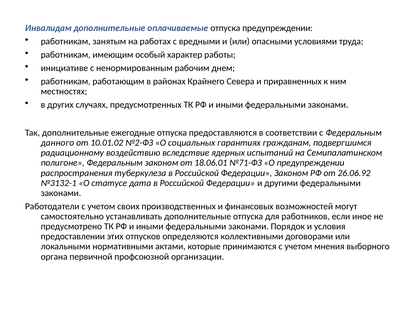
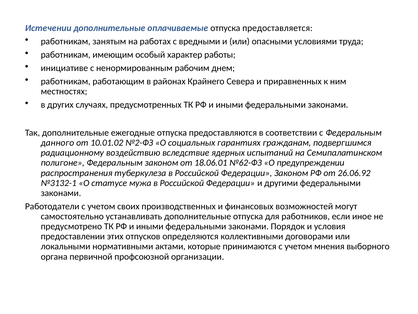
Инвалидам: Инвалидам -> Истечении (48, 28)
отпуска предупреждении: предупреждении -> предоставляется (277, 28)
№71-ФЗ: №71-ФЗ -> №62-ФЗ (246, 163)
дата: дата -> мужа (140, 183)
